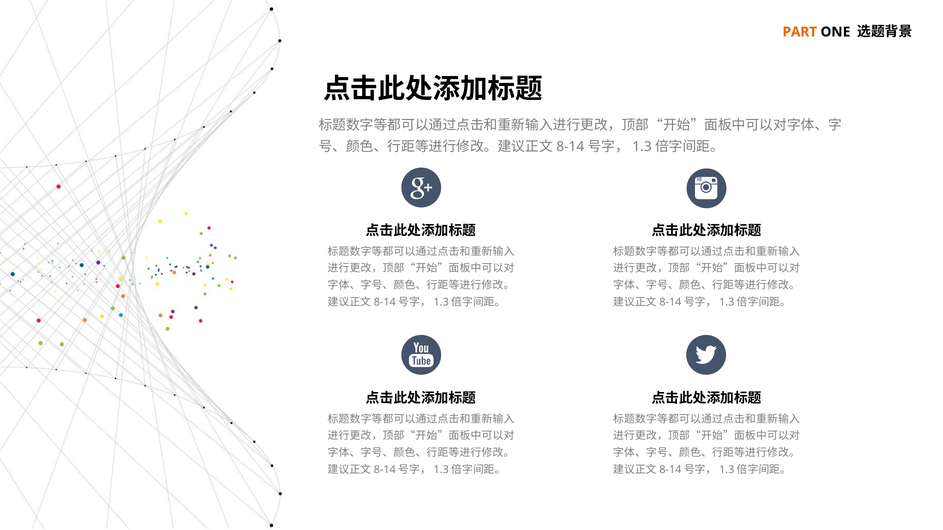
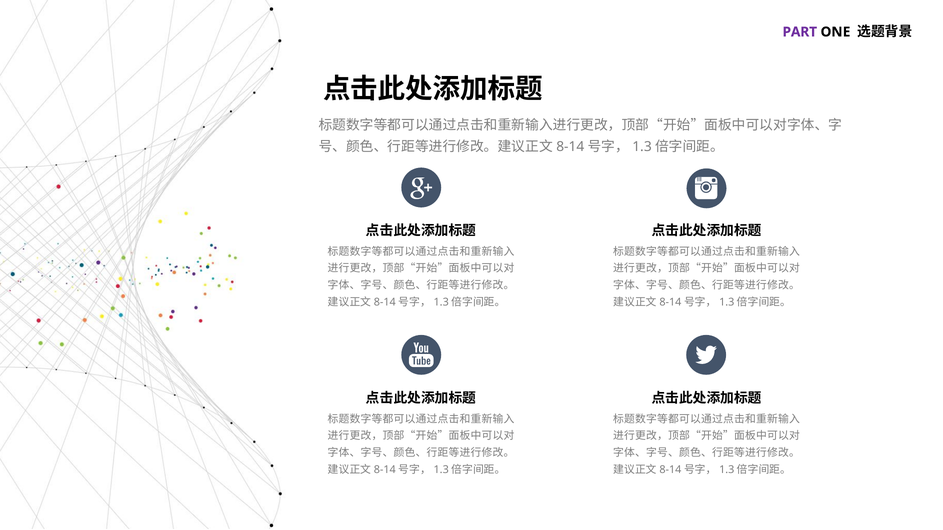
PART colour: orange -> purple (800, 32)
